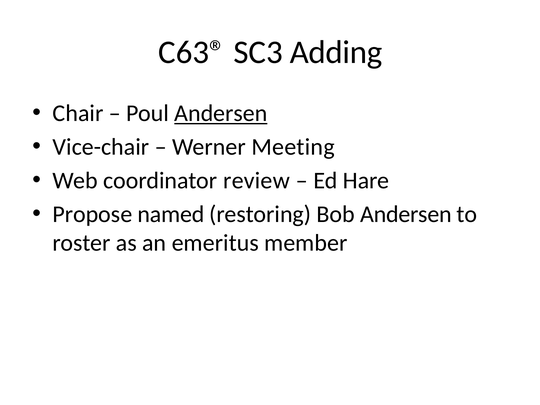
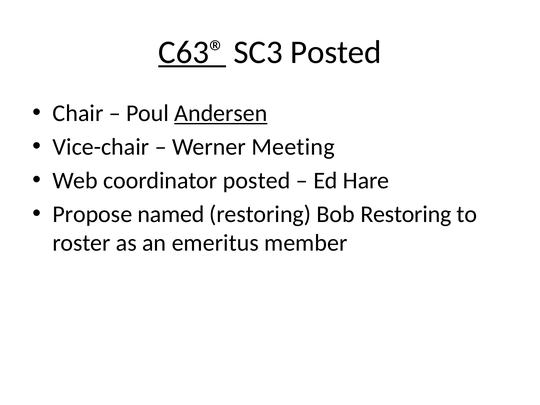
C63® underline: none -> present (192, 52)
SC3 Adding: Adding -> Posted (336, 52)
coordinator review: review -> posted (257, 181)
Bob Andersen: Andersen -> Restoring (406, 214)
